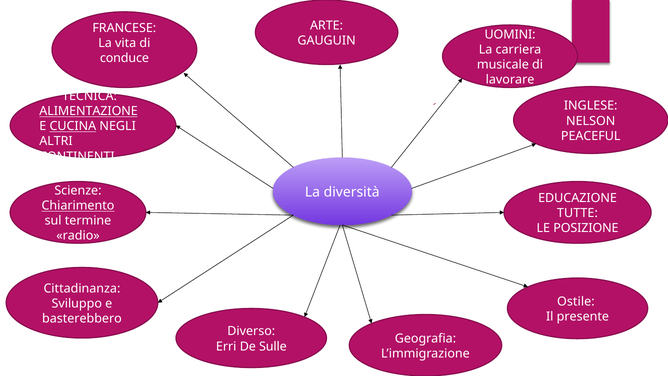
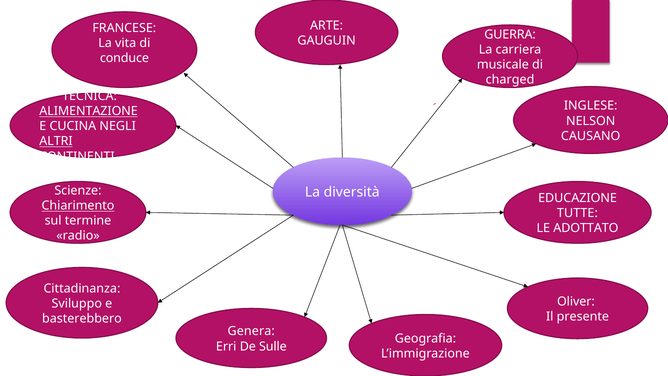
UOMINI: UOMINI -> GUERRA (510, 35)
lavorare: lavorare -> charged (510, 80)
CUCINA underline: present -> none (73, 126)
PEACEFUL: PEACEFUL -> CAUSANO (591, 136)
ALTRI underline: none -> present (56, 141)
POSIZIONE: POSIZIONE -> ADOTTATO (586, 228)
Ostile: Ostile -> Oliver (576, 301)
Diverso: Diverso -> Genera (251, 331)
